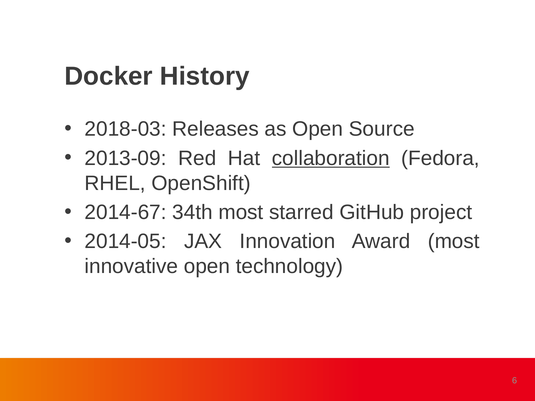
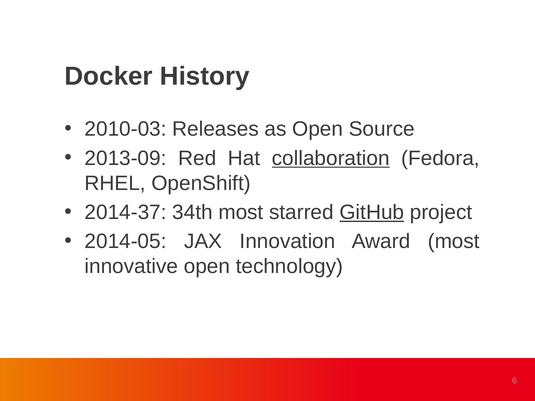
2018-03: 2018-03 -> 2010-03 (126, 129)
2014-67: 2014-67 -> 2014-37 (126, 212)
GitHub underline: none -> present (372, 212)
